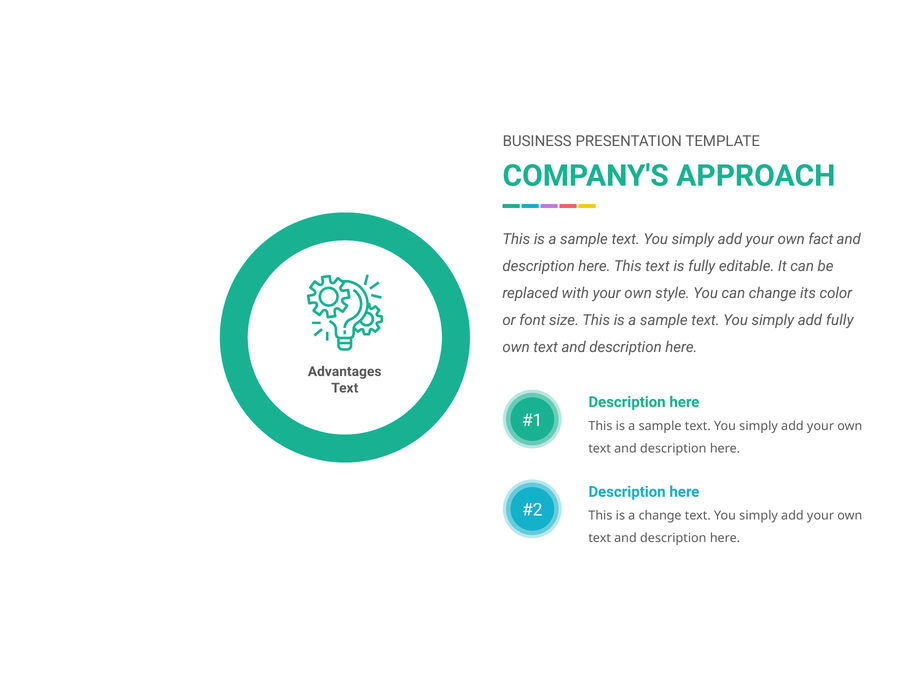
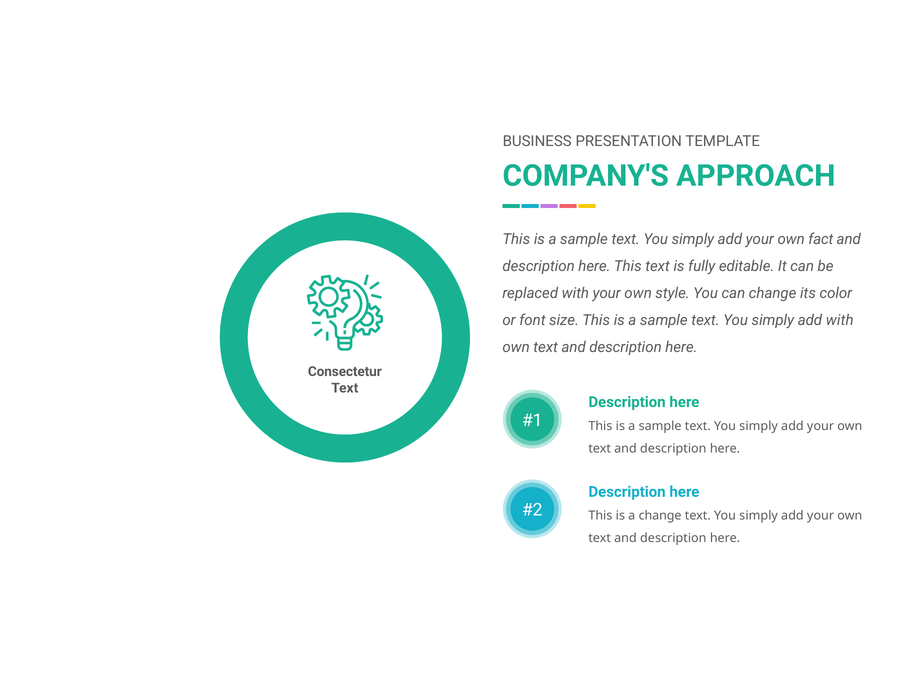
add fully: fully -> with (840, 320)
Advantages: Advantages -> Consectetur (345, 372)
